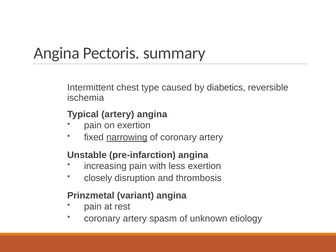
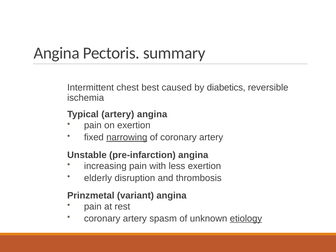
type: type -> best (150, 88)
closely: closely -> elderly (98, 178)
etiology underline: none -> present (246, 218)
